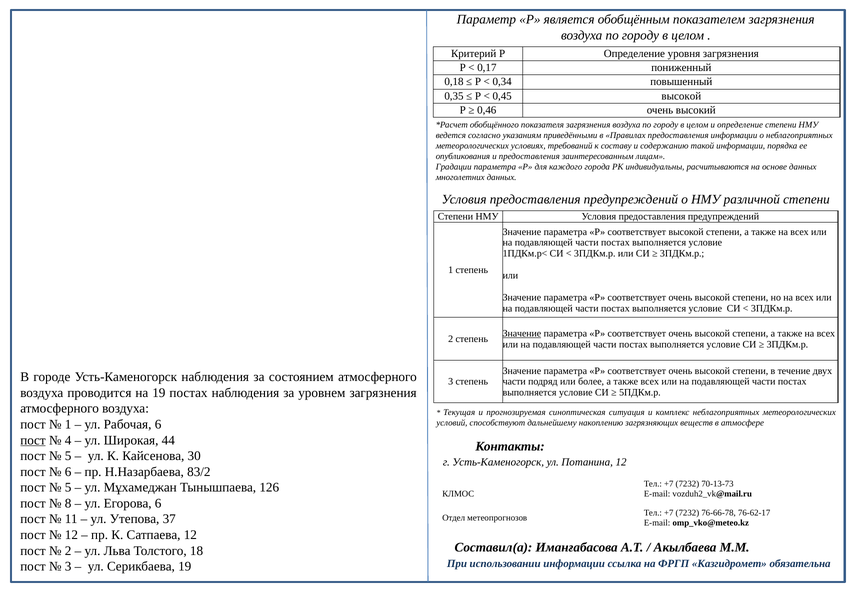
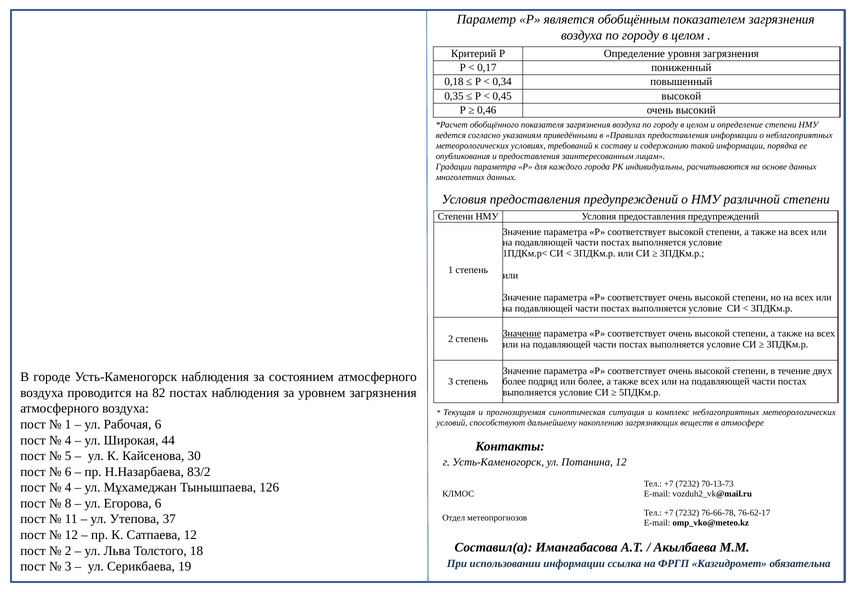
части: части -> более (514, 382)
на 19: 19 -> 82 (159, 393)
пост underline: present -> none (33, 441)
5: 5 -> 4 (68, 488)
